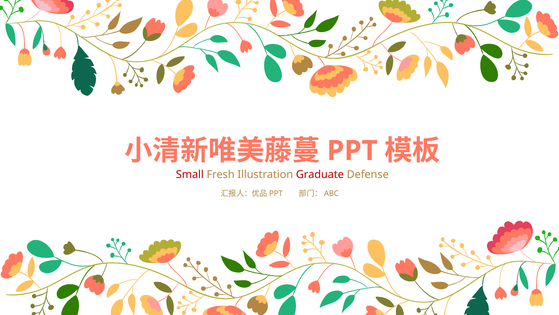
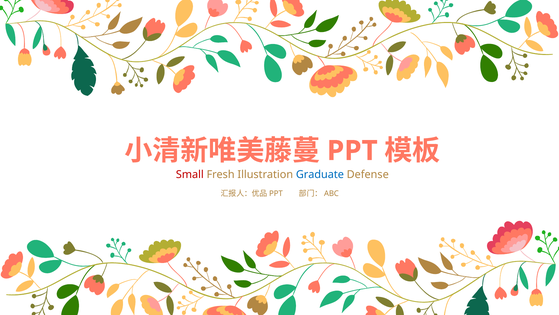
Graduate colour: red -> blue (320, 174)
